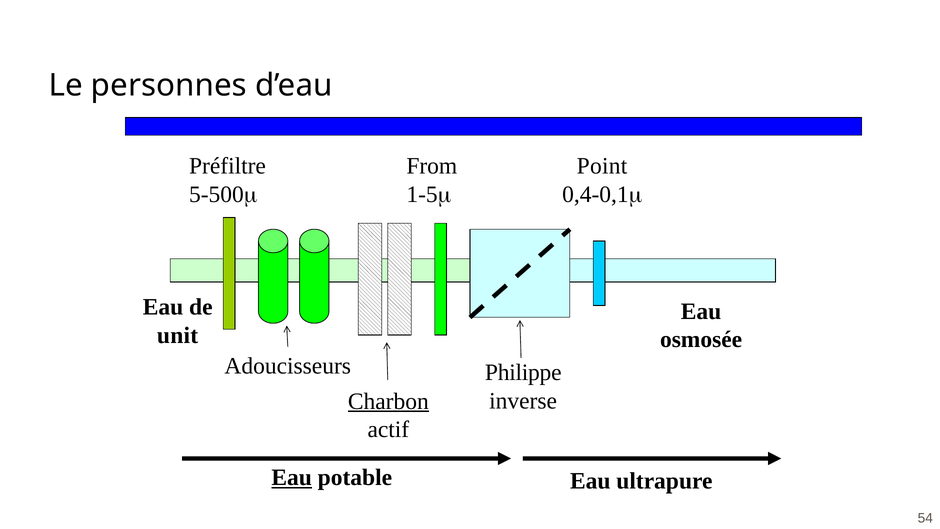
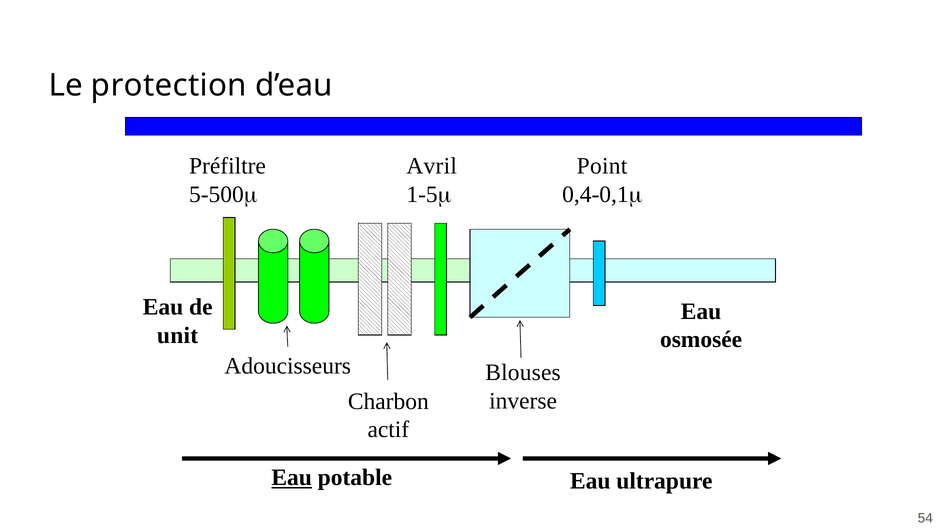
personnes: personnes -> protection (169, 86)
From: From -> Avril (432, 166)
Philippe: Philippe -> Blouses (523, 372)
Charbon underline: present -> none (388, 401)
